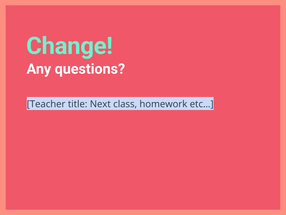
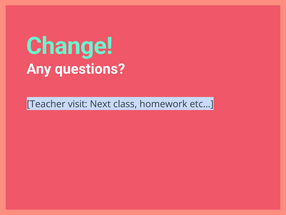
title: title -> visit (78, 104)
